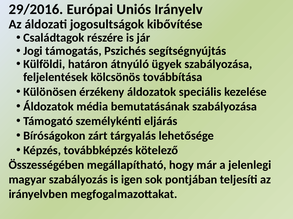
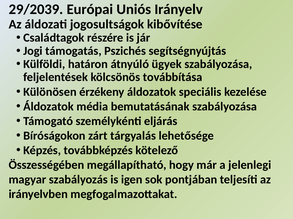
29/2016: 29/2016 -> 29/2039 (36, 9)
